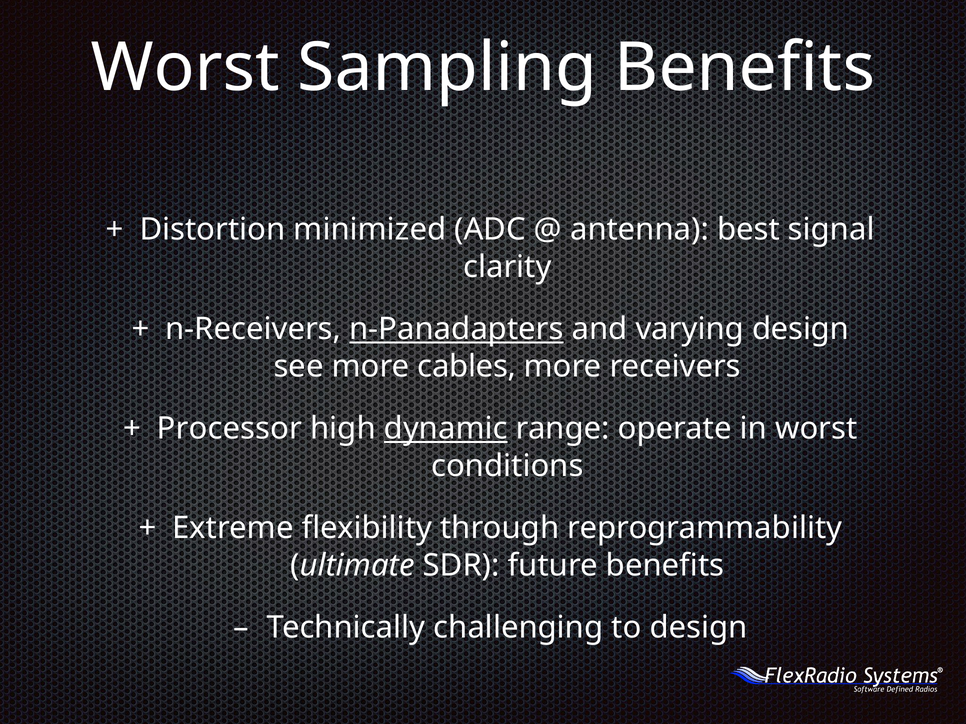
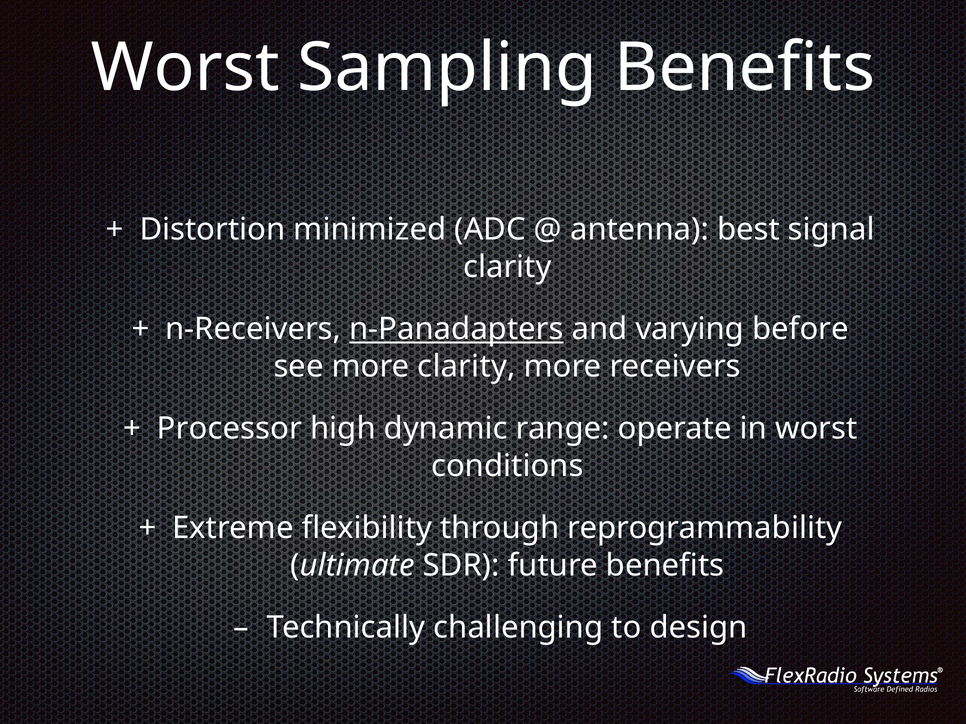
varying design: design -> before (800, 329)
more cables: cables -> clarity (466, 367)
dynamic underline: present -> none (446, 429)
